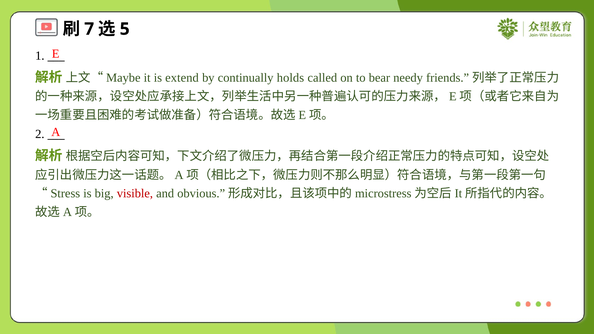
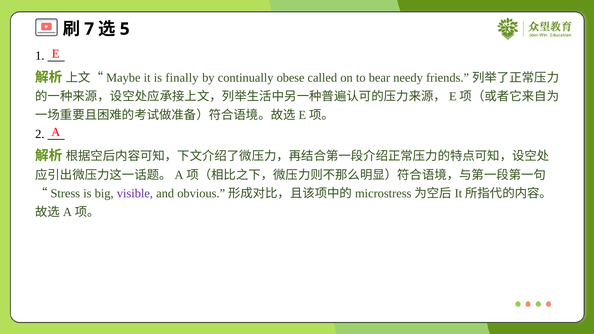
extend: extend -> finally (182, 78)
holds: holds -> obese (291, 78)
visible colour: red -> purple (135, 194)
